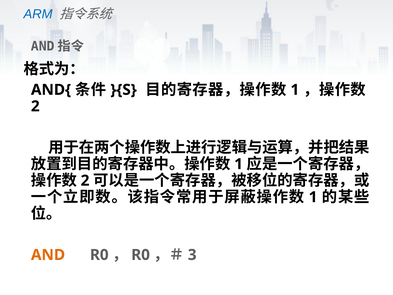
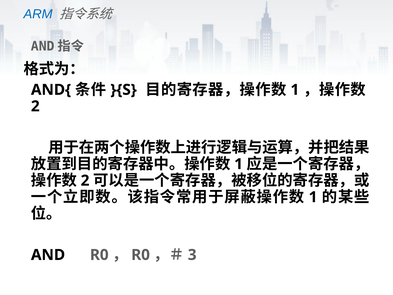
AND colour: orange -> black (48, 255)
